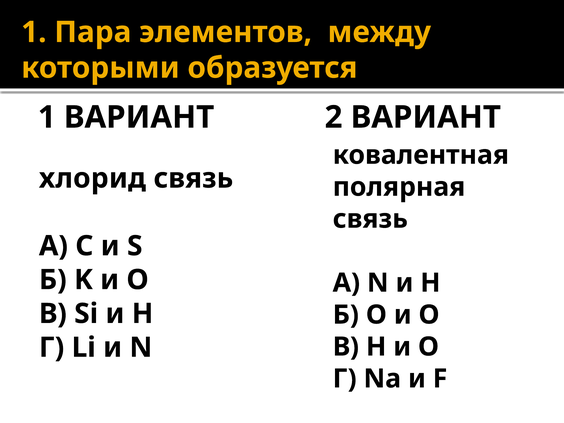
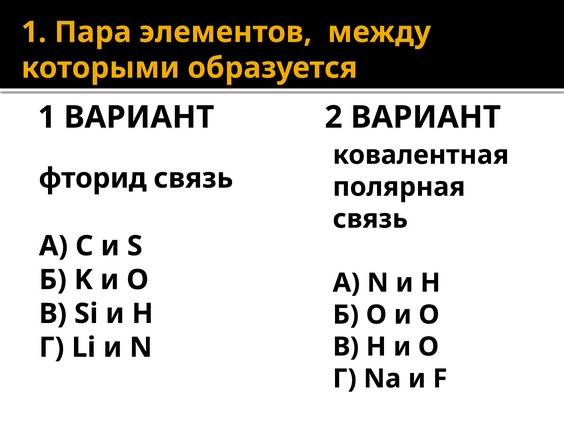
хлорид: хлорид -> фторид (93, 178)
